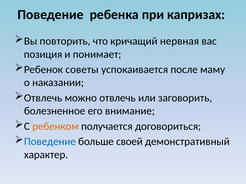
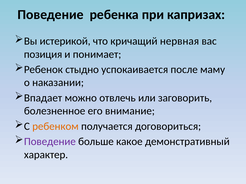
повторить: повторить -> истерикой (65, 41)
советы: советы -> стыдно (82, 70)
Отвлечь: Отвлечь -> Впадает (43, 98)
Поведение colour: blue -> purple (50, 142)
своей: своей -> какое (129, 142)
